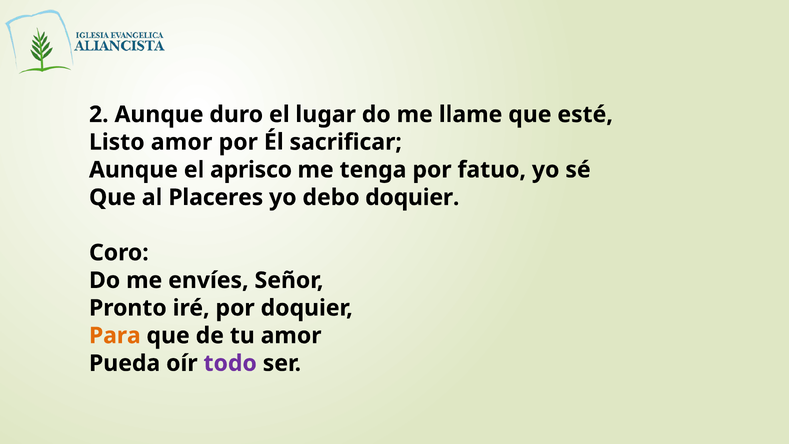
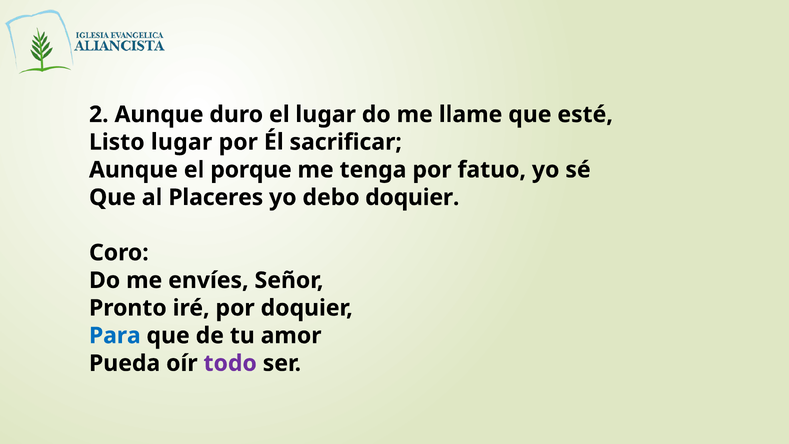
Listo amor: amor -> lugar (182, 142)
aprisco: aprisco -> porque (251, 170)
Para colour: orange -> blue (115, 335)
